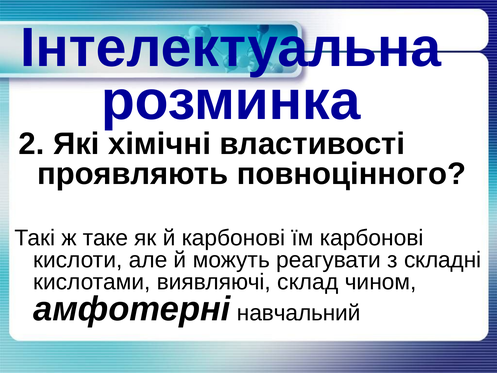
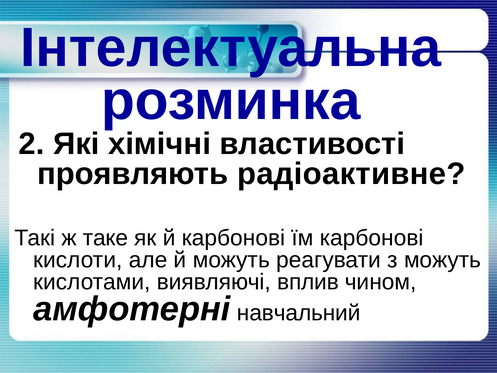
повноцінного: повноцінного -> радіоактивне (351, 174)
з складні: складні -> можуть (443, 260)
склад: склад -> вплив (308, 282)
